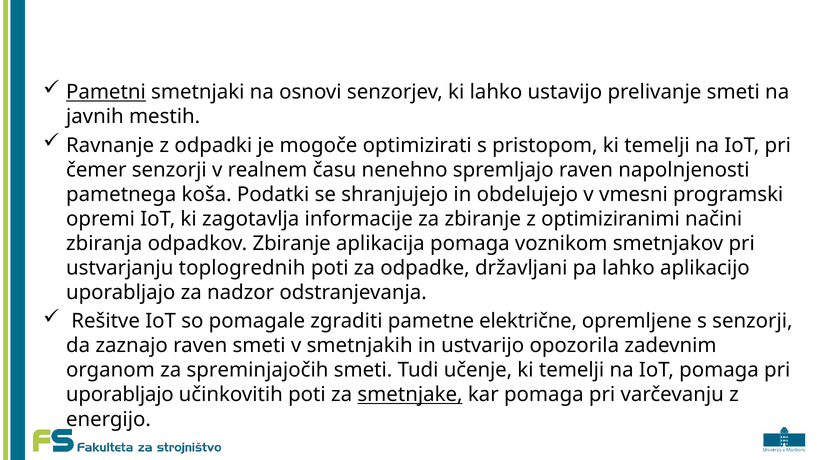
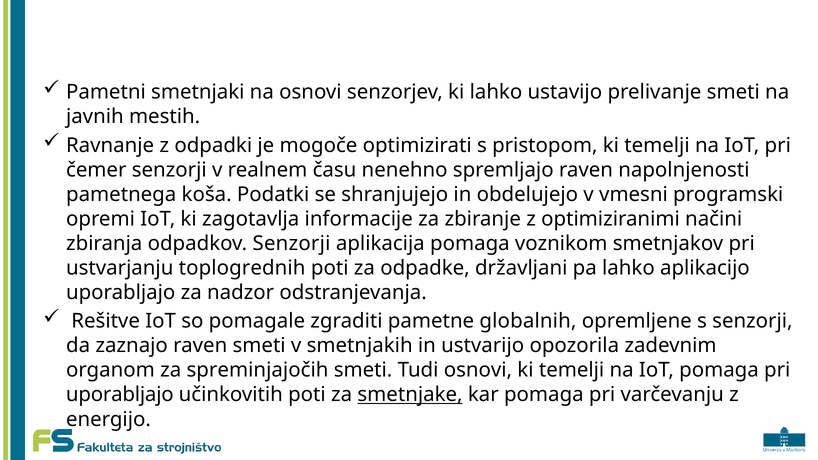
Pametni underline: present -> none (106, 92)
odpadkov Zbiranje: Zbiranje -> Senzorji (291, 244)
električne: električne -> globalnih (528, 321)
Tudi učenje: učenje -> osnovi (478, 370)
